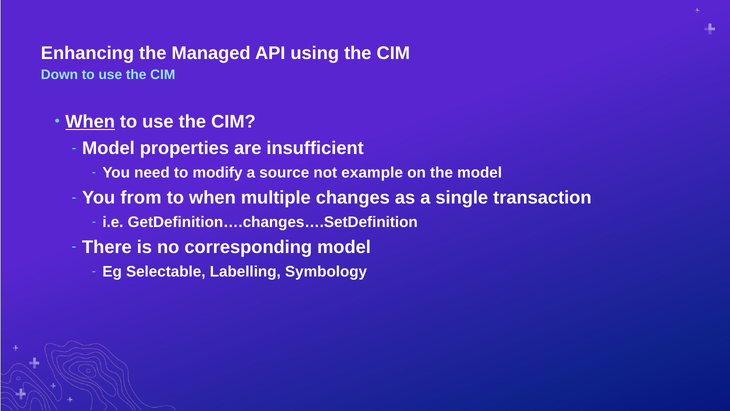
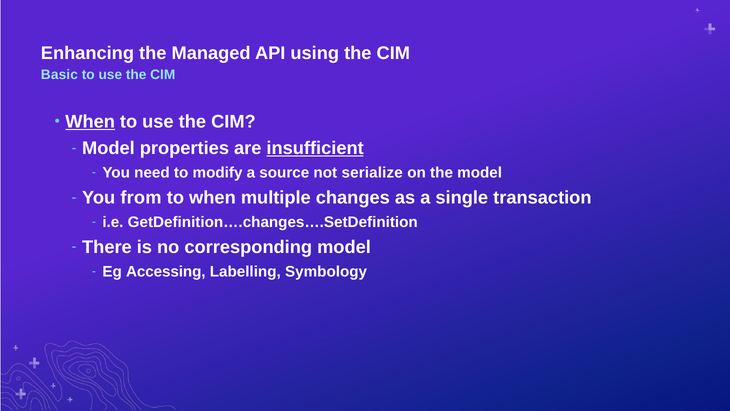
Down: Down -> Basic (59, 75)
insufficient underline: none -> present (315, 148)
example: example -> serialize (372, 173)
Selectable: Selectable -> Accessing (166, 271)
